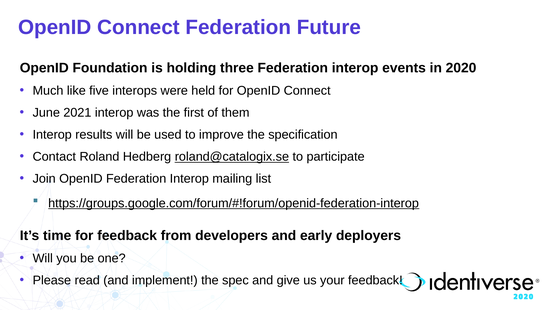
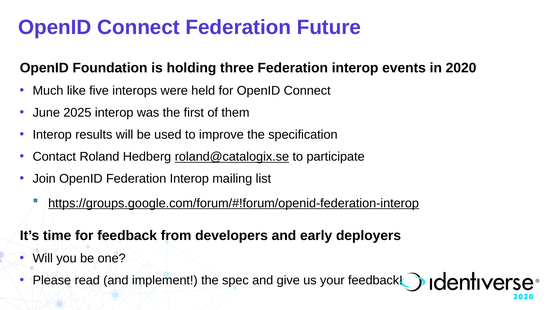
2021: 2021 -> 2025 (77, 113)
